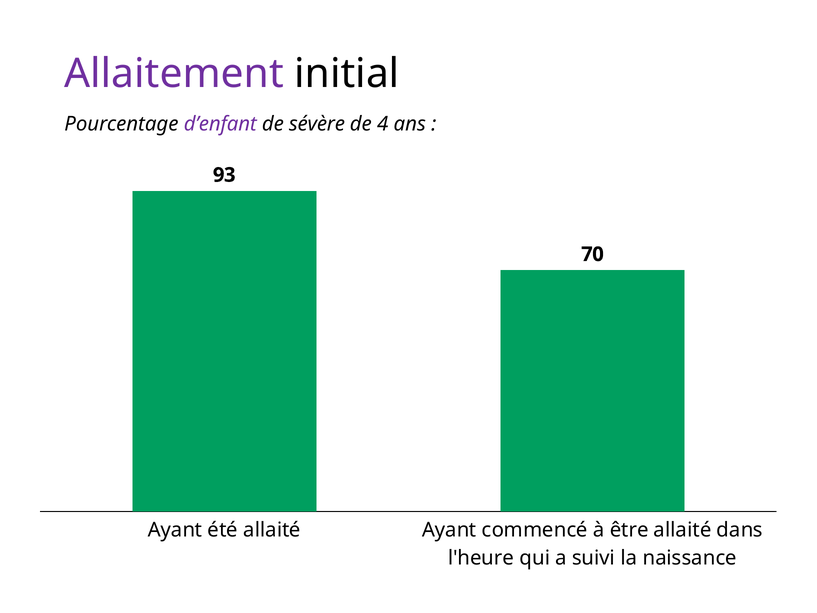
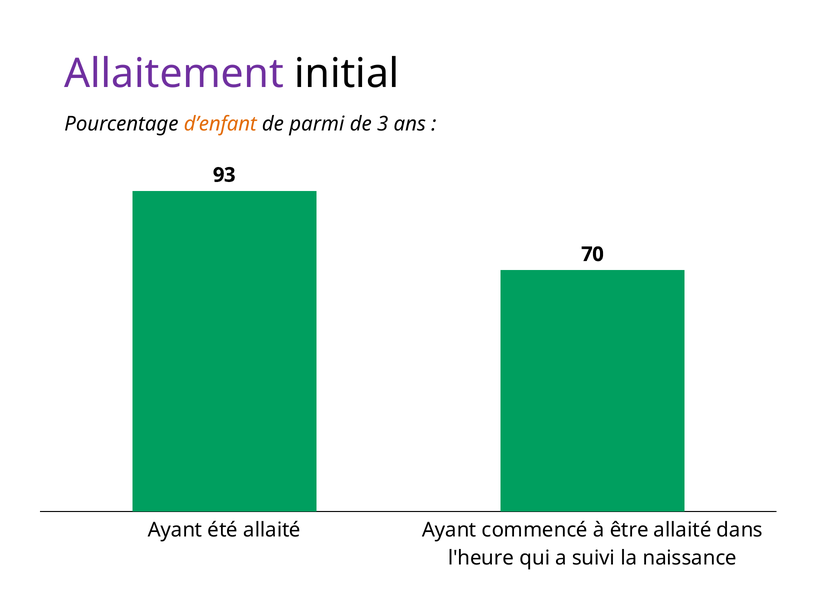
d’enfant colour: purple -> orange (220, 124)
sévère: sévère -> parmi (317, 124)
4: 4 -> 3 (383, 124)
